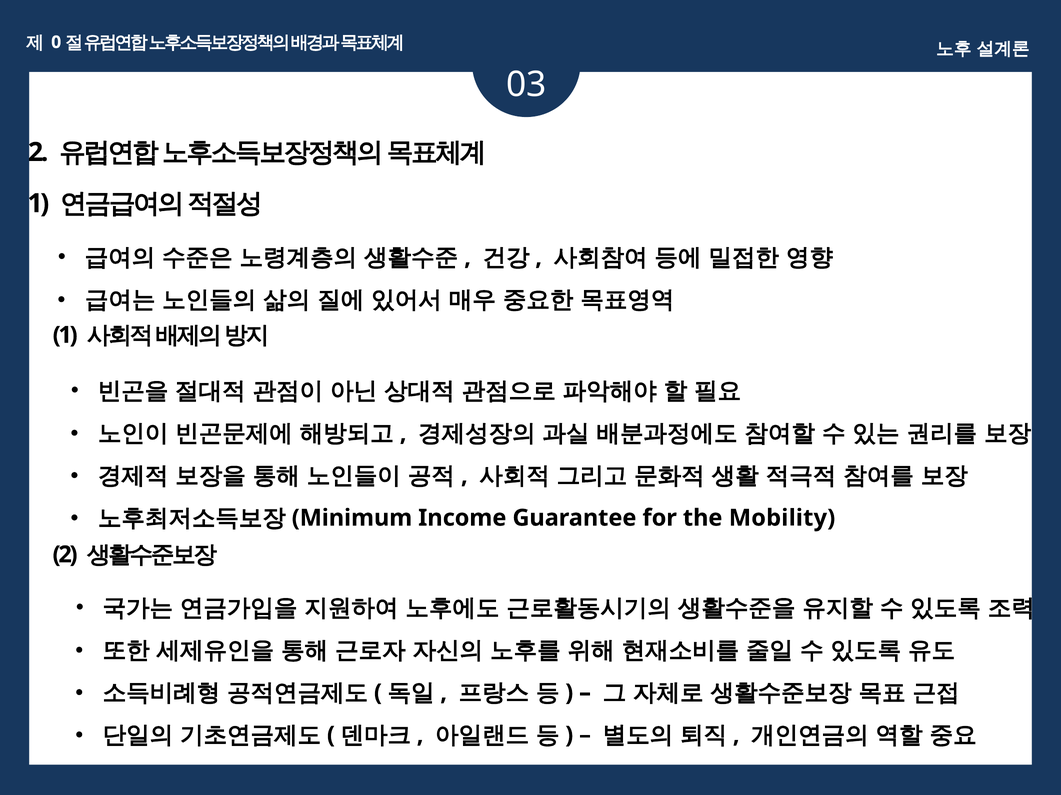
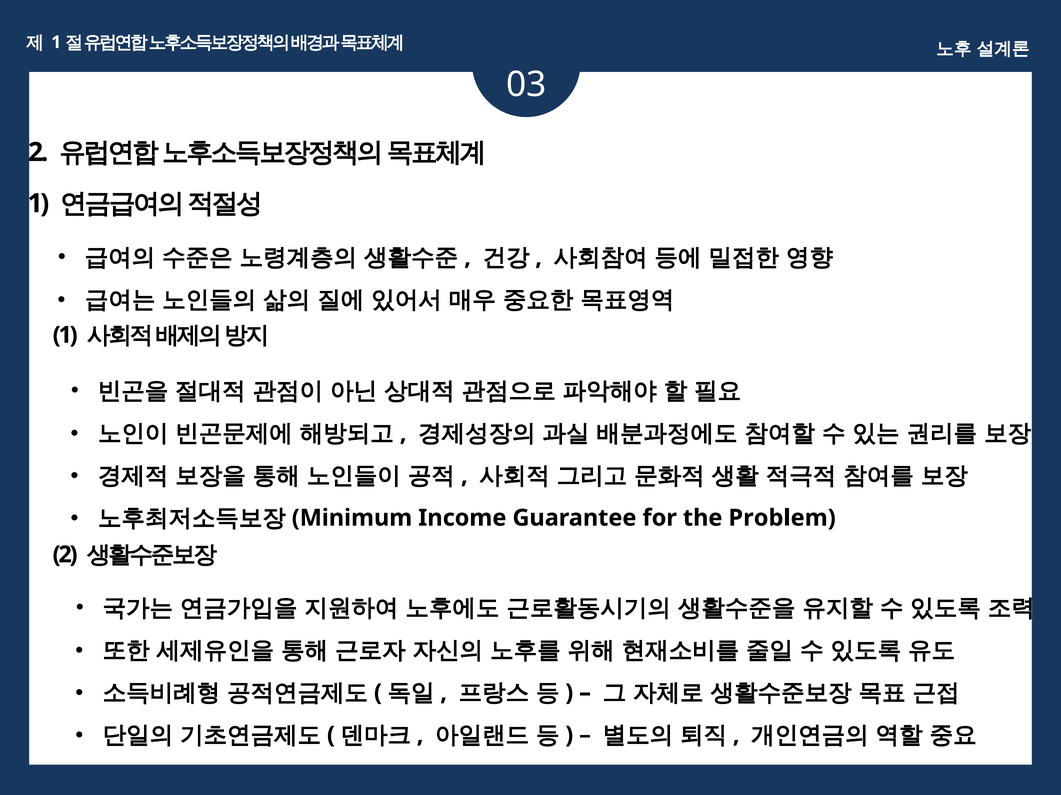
0: 0 -> 1 (56, 42)
Mobility: Mobility -> Problem (782, 518)
